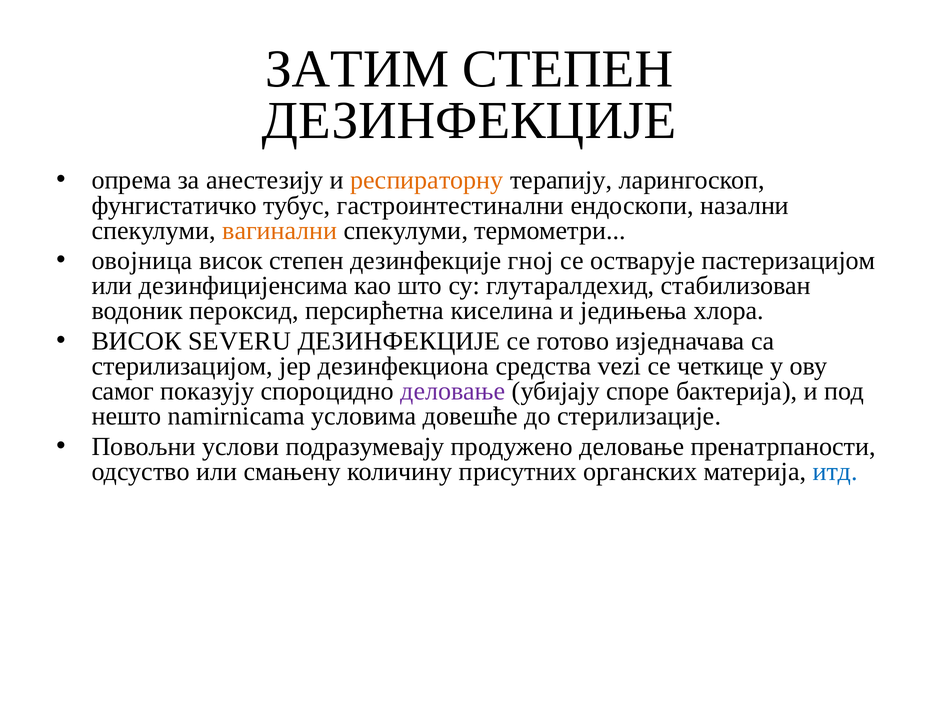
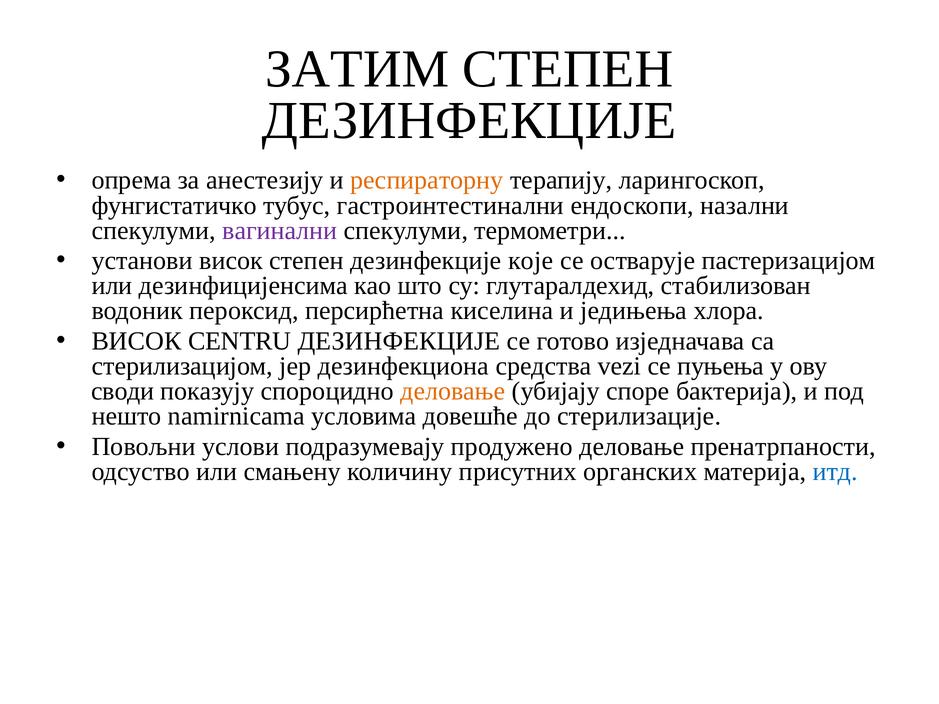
вагинални colour: orange -> purple (280, 231)
овојница: овојница -> установи (142, 261)
гној: гној -> које (531, 261)
SEVERU: SEVERU -> CENTRU (240, 341)
четкице: четкице -> пуњења (721, 366)
самог: самог -> своди (123, 391)
деловање colour: purple -> orange (453, 391)
